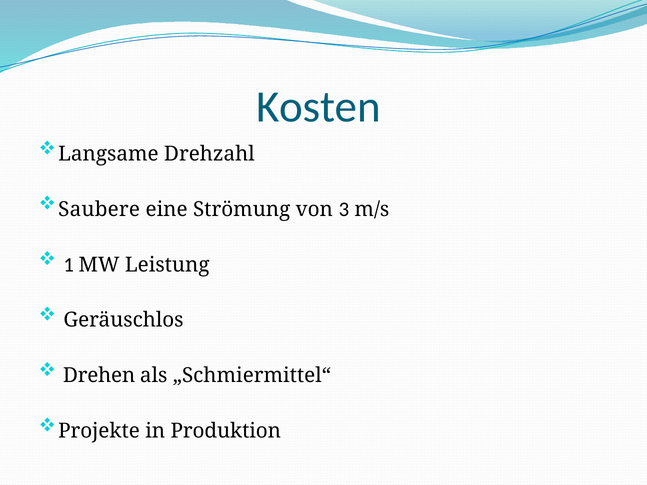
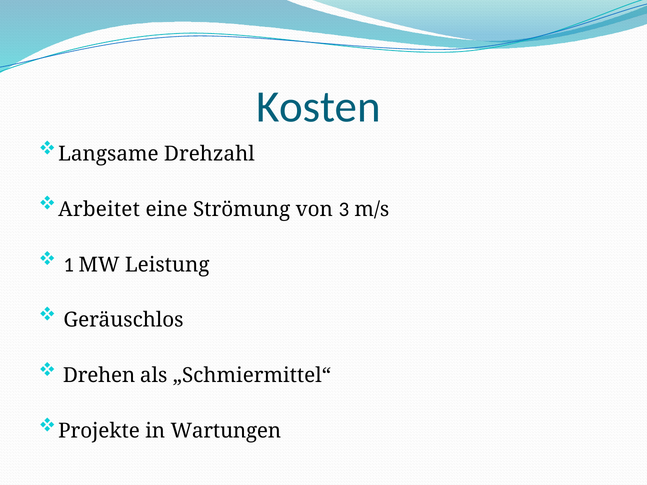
Saubere: Saubere -> Arbeitet (99, 209)
Produktion: Produktion -> Wartungen (226, 431)
